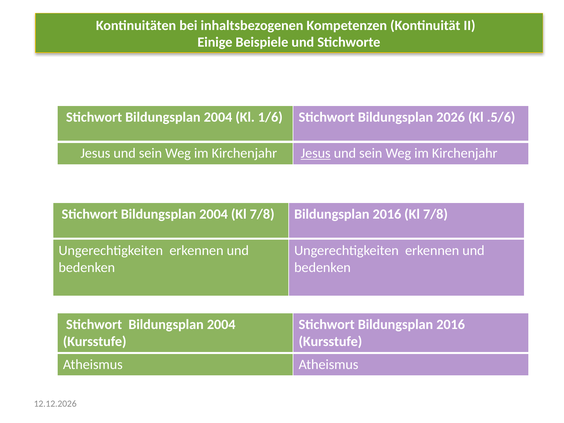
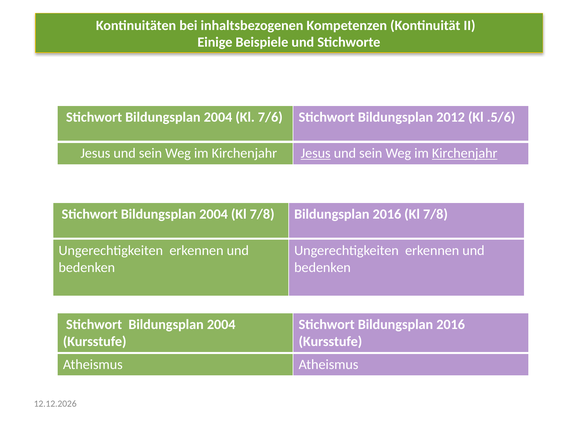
1/6: 1/6 -> 7/6 (270, 117)
2026: 2026 -> 2012 (451, 117)
Kirchenjahr underline: none -> present (465, 153)
